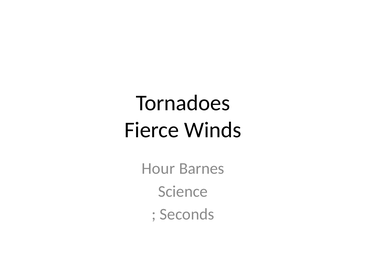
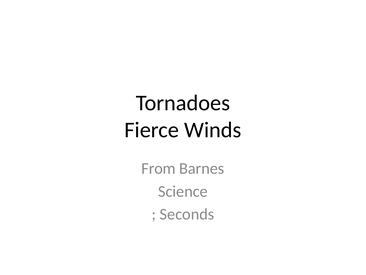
Hour: Hour -> From (159, 168)
